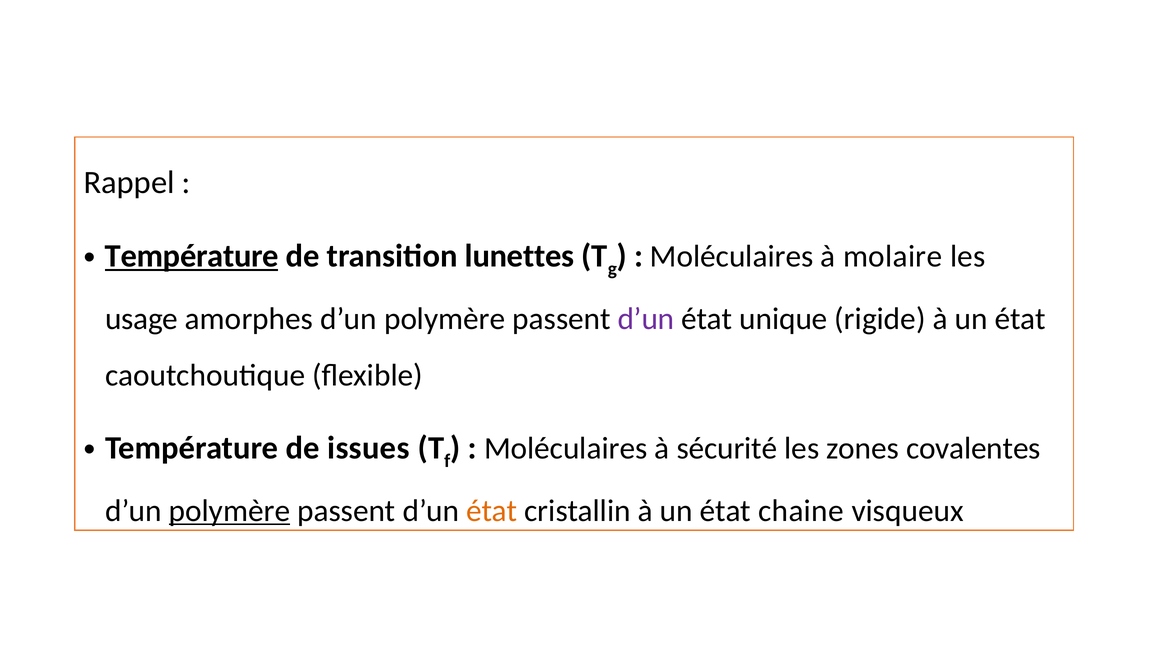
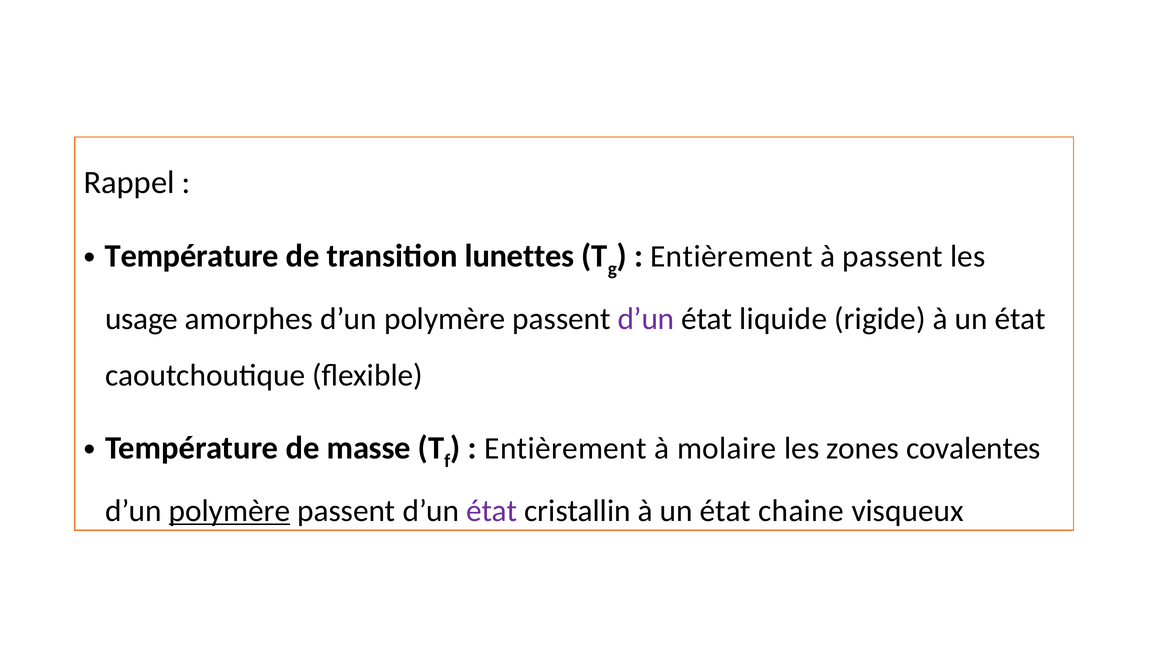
Température underline: present -> none (192, 256)
Moléculaires: Moléculaires -> Entièrement (731, 257)
à molaire: molaire -> passent (893, 257)
unique: unique -> liquide (783, 319)
issues: issues -> masse (369, 448)
Moléculaires: Moléculaires -> Entièrement (566, 449)
sécurité: sécurité -> molaire (727, 449)
état colour: orange -> purple (492, 511)
